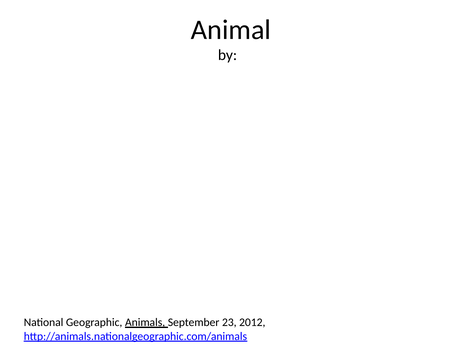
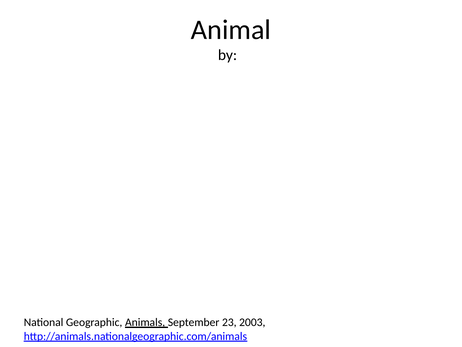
2012: 2012 -> 2003 (252, 322)
